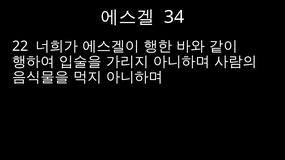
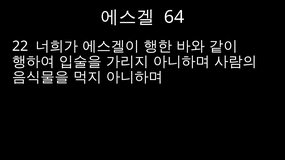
34: 34 -> 64 (174, 17)
